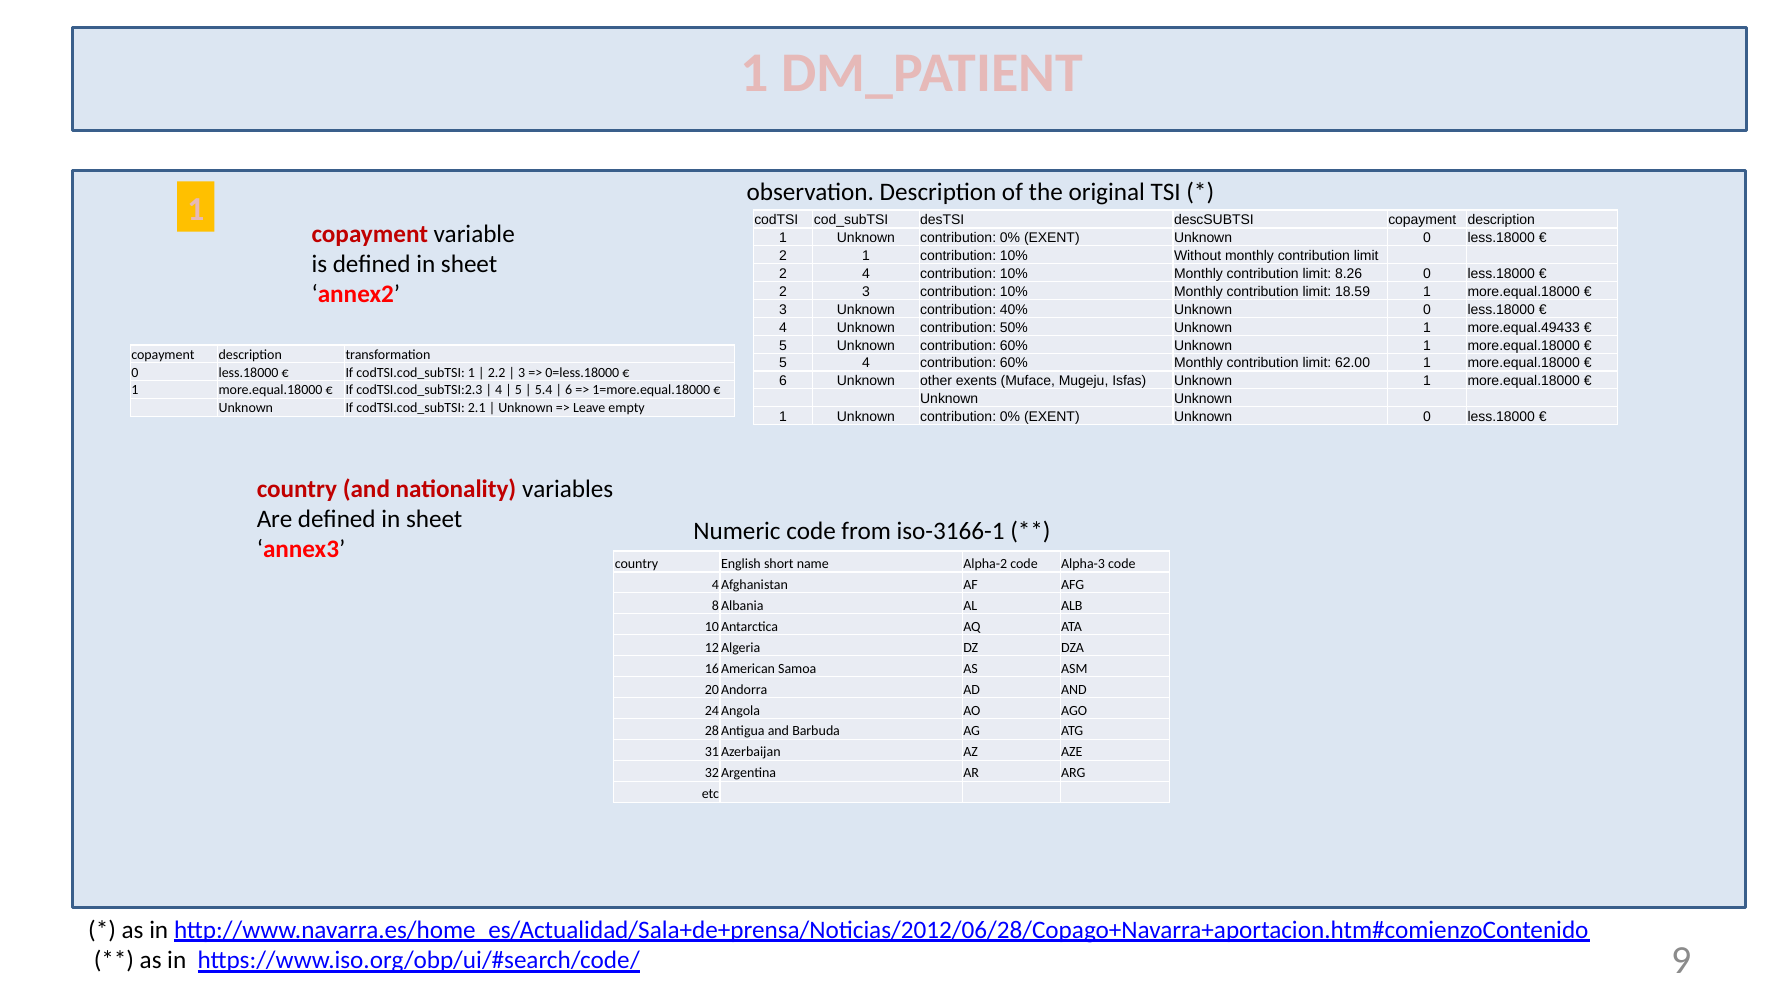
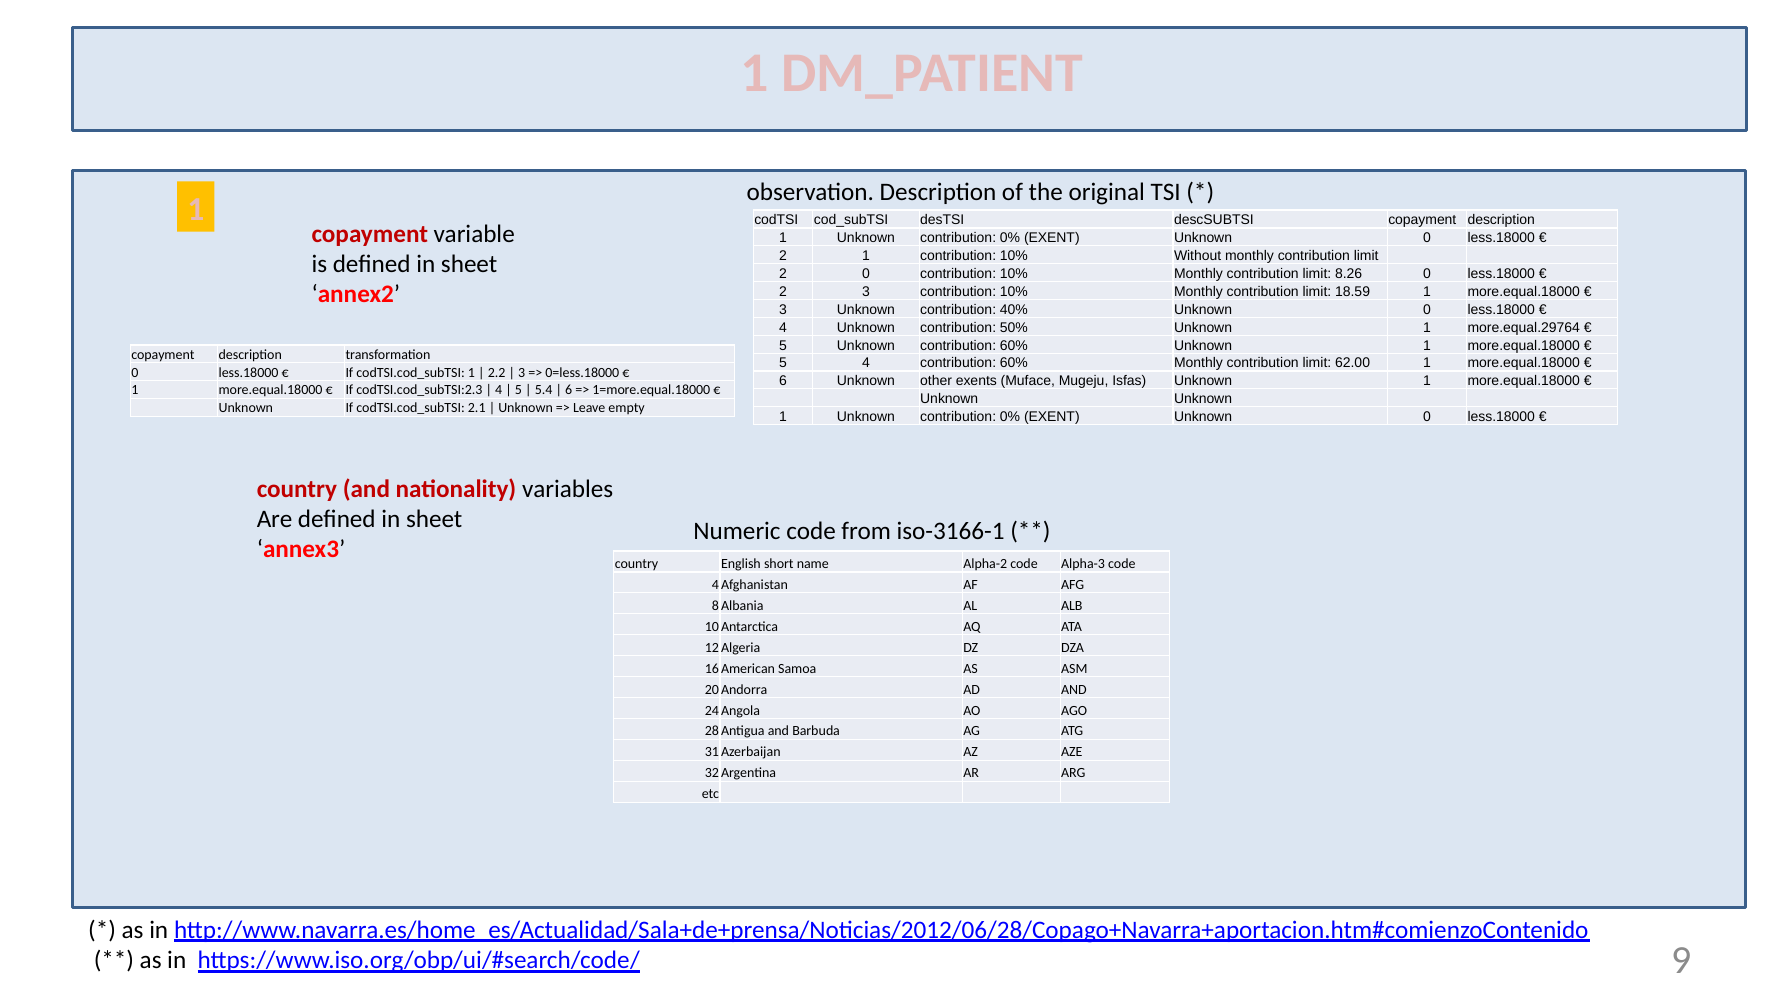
2 4: 4 -> 0 (866, 274)
more.equal.49433: more.equal.49433 -> more.equal.29764 (1524, 328)
